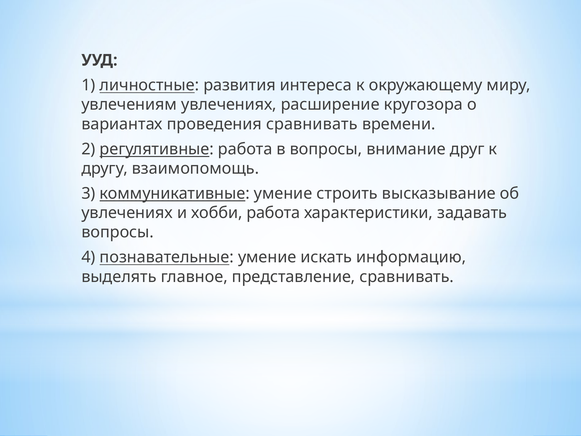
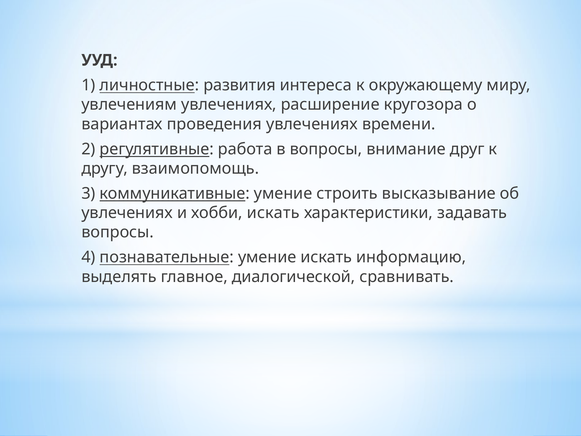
проведения сравнивать: сравнивать -> увлечениях (312, 124)
хобби работа: работа -> искать (273, 213)
представление: представление -> диалогической (294, 277)
